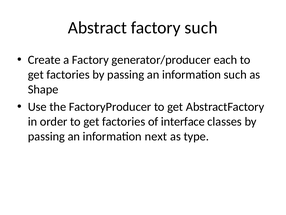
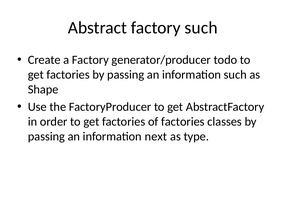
each: each -> todo (225, 60)
of interface: interface -> factories (183, 121)
